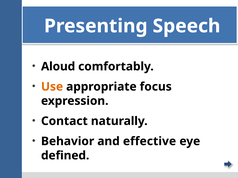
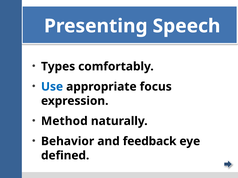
Aloud: Aloud -> Types (58, 67)
Use colour: orange -> blue (52, 87)
Contact: Contact -> Method (64, 121)
effective: effective -> feedback (150, 142)
